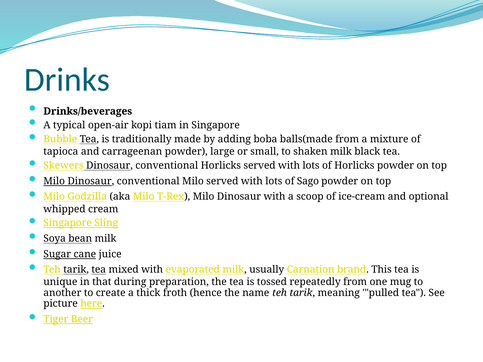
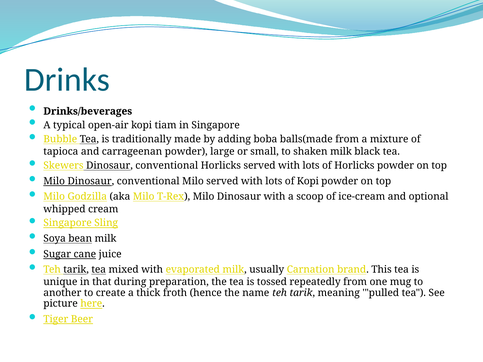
of Sago: Sago -> Kopi (308, 181)
